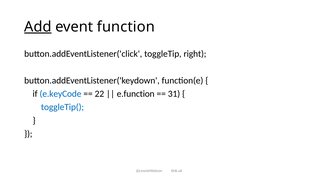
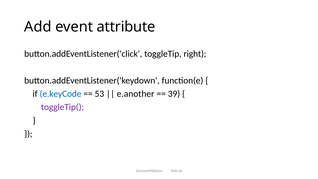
Add underline: present -> none (38, 27)
function: function -> attribute (126, 27)
22: 22 -> 53 (99, 94)
e.function: e.function -> e.another (136, 94)
31: 31 -> 39 (174, 94)
toggleTip( colour: blue -> purple (62, 107)
